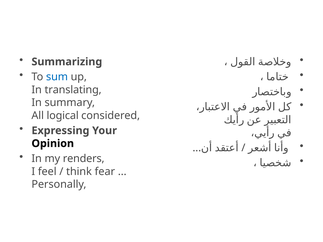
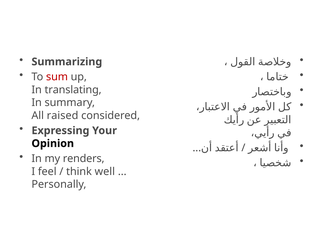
sum colour: blue -> red (57, 77)
logical: logical -> raised (63, 116)
fear: fear -> well (105, 172)
